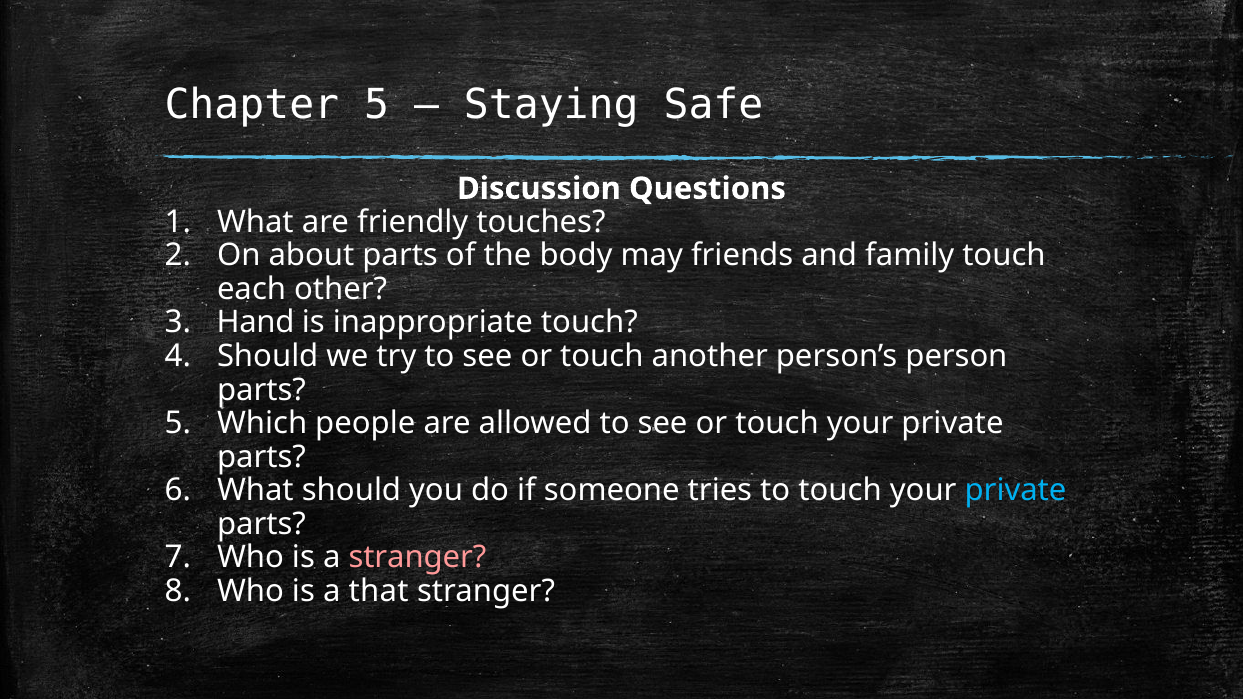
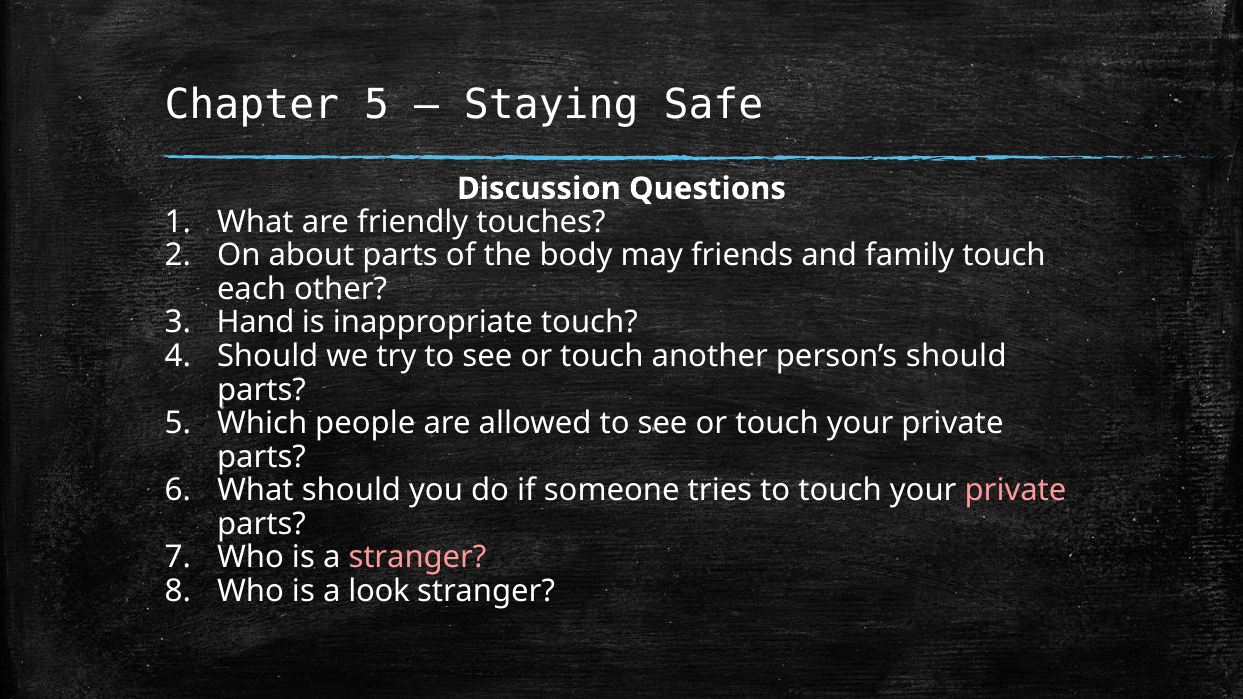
person’s person: person -> should (956, 356)
private colour: light blue -> pink (1016, 491)
that: that -> look (379, 591)
